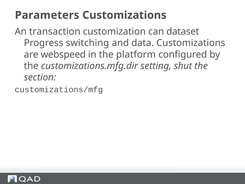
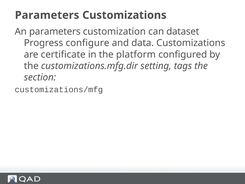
An transaction: transaction -> parameters (55, 32)
switching: switching -> configure (87, 43)
webspeed: webspeed -> certificate (63, 54)
shut: shut -> tags (183, 66)
